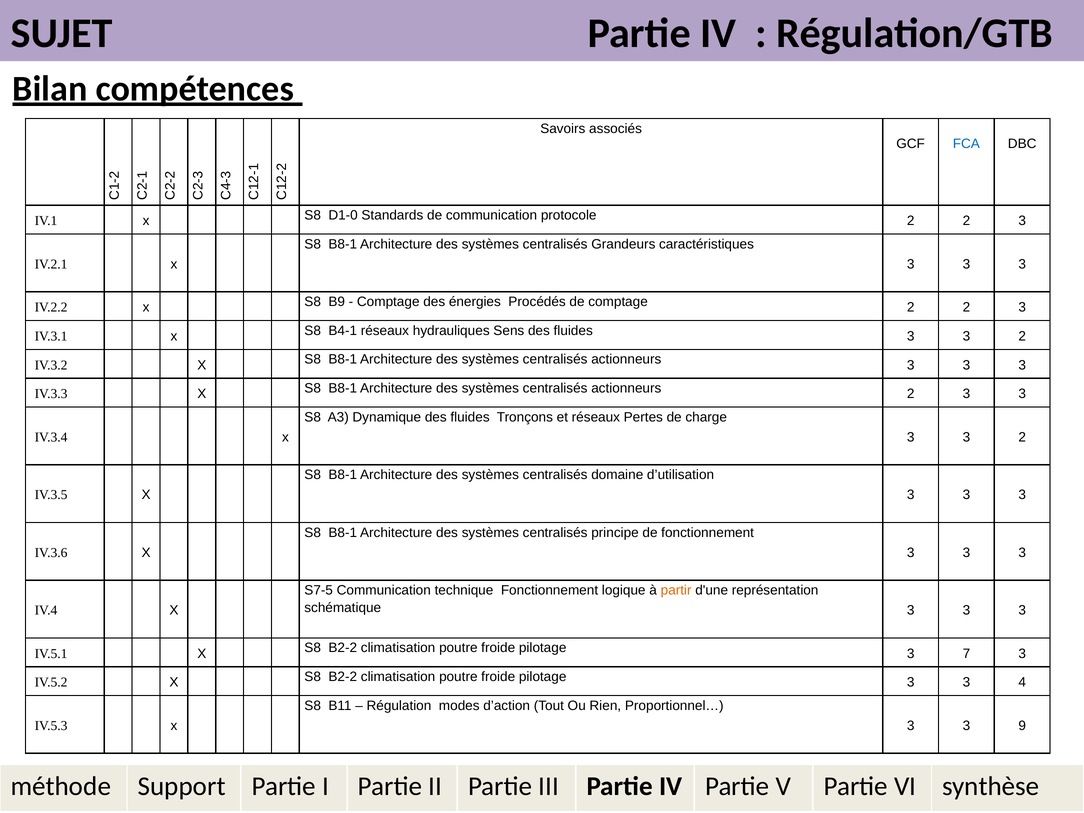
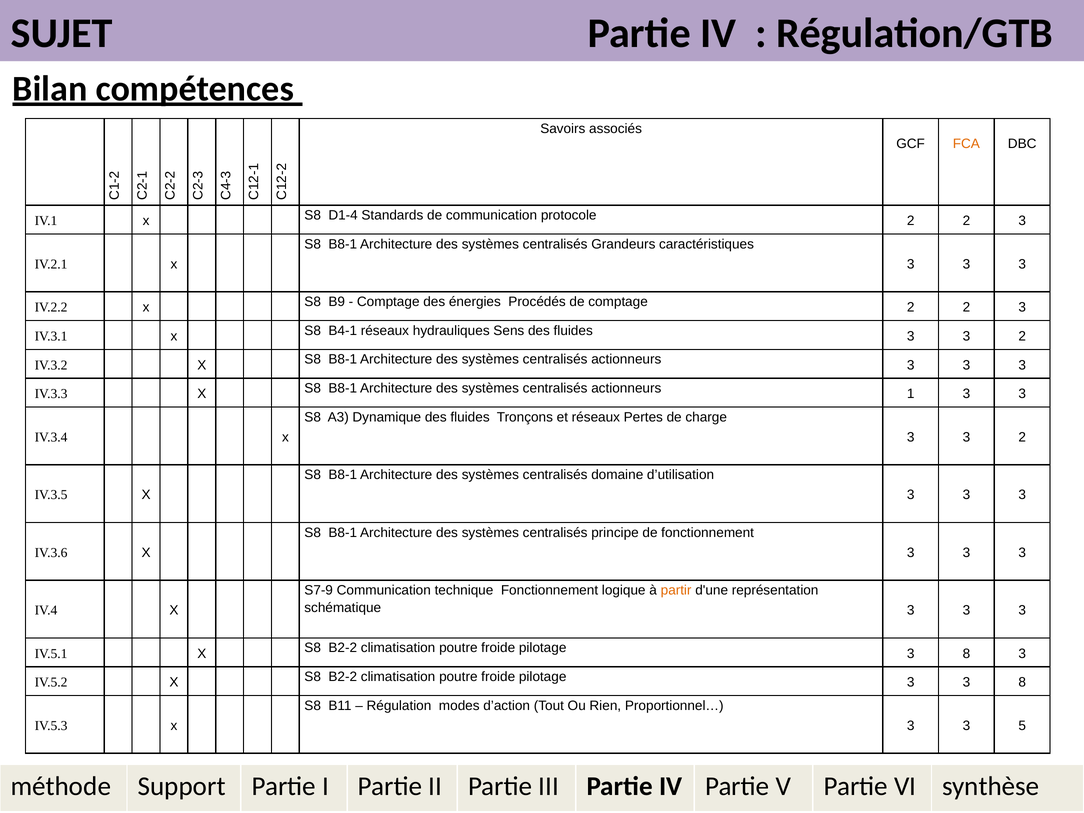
FCA colour: blue -> orange (966, 144)
D1-0: D1-0 -> D1-4 (343, 215)
actionneurs 2: 2 -> 1 (911, 394)
S7-5: S7-5 -> S7-9 (319, 590)
pilotage 3 7: 7 -> 8 (966, 654)
3 3 4: 4 -> 8 (1022, 682)
9: 9 -> 5 (1022, 726)
